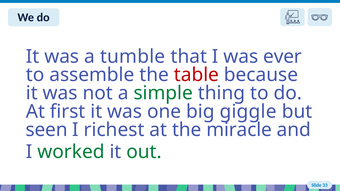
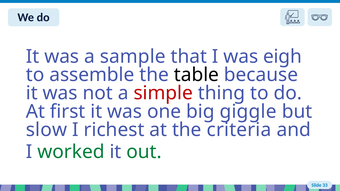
tumble: tumble -> sample (133, 57)
ever: ever -> eigh (282, 57)
table colour: red -> black (196, 75)
simple colour: green -> red (163, 93)
seen: seen -> slow (46, 130)
miracle: miracle -> criteria (239, 130)
